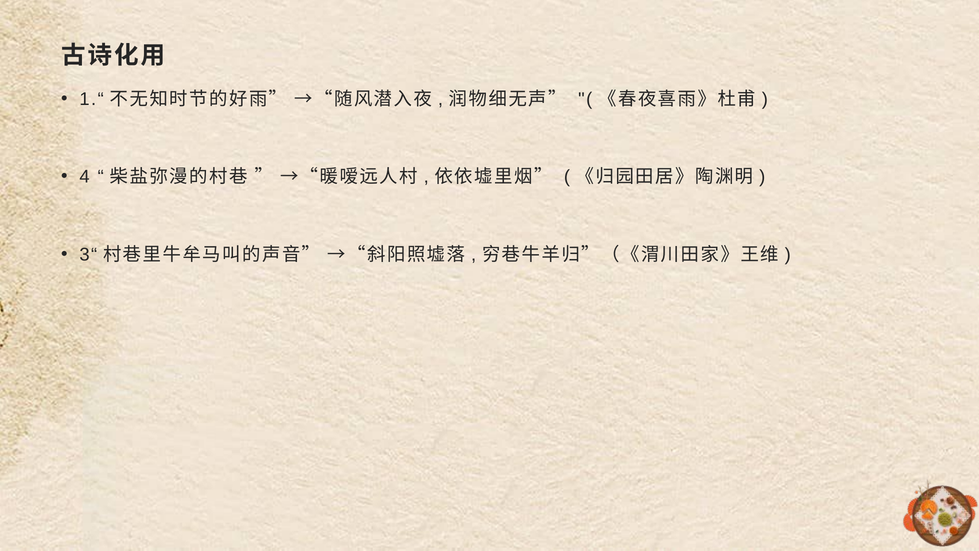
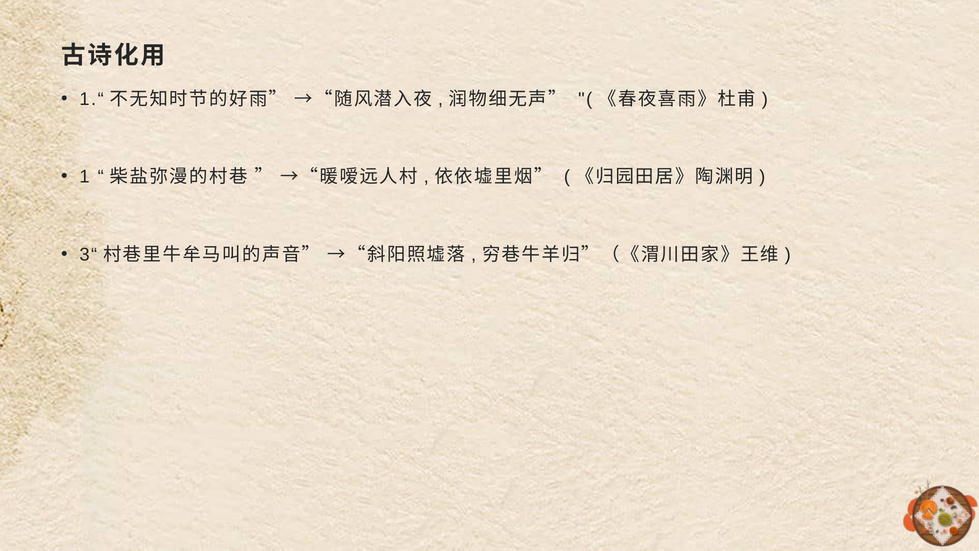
4: 4 -> 1 (84, 177)
